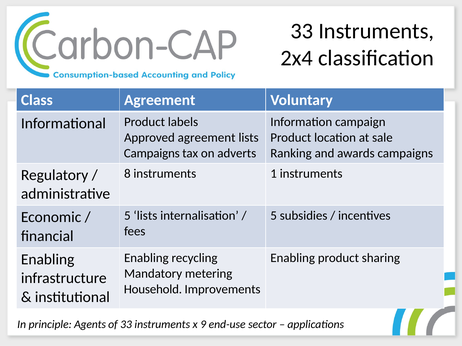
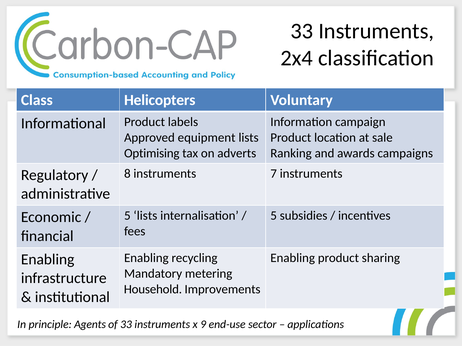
Class Agreement: Agreement -> Helicopters (160, 100)
Approved agreement: agreement -> equipment (207, 138)
Campaigns: Campaigns -> Optimising (152, 153)
1: 1 -> 7 (274, 174)
